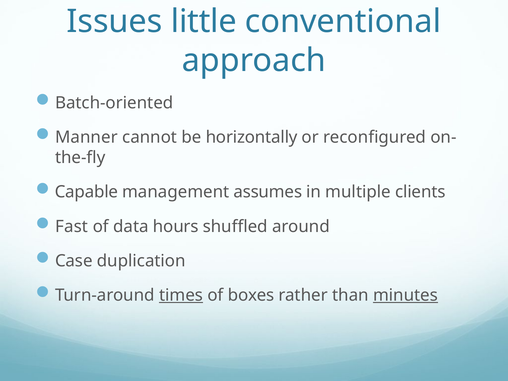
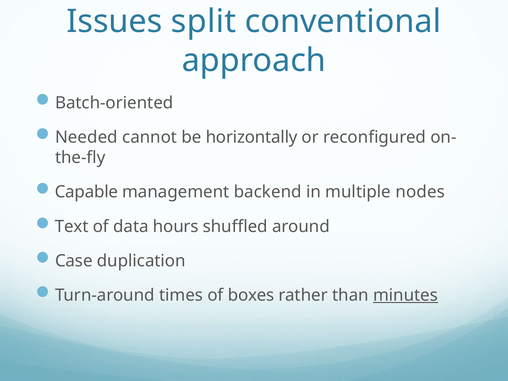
little: little -> split (203, 22)
Manner: Manner -> Needed (86, 137)
assumes: assumes -> backend (268, 192)
clients: clients -> nodes (420, 192)
Fast: Fast -> Text (72, 226)
times underline: present -> none (181, 295)
